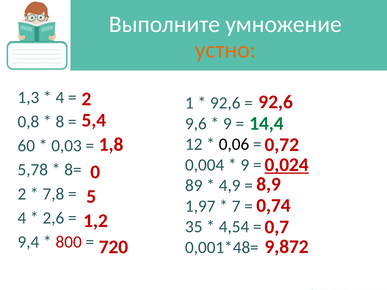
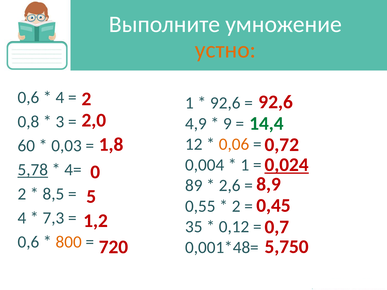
1,3: 1,3 -> 0,6 (28, 98)
5,4: 5,4 -> 2,0 (94, 120)
8: 8 -> 3 (60, 122)
9,6: 9,6 -> 4,9 (196, 124)
0,06 colour: black -> orange (234, 144)
9: 9 -> 1 (245, 165)
5,78 underline: none -> present (33, 170)
8=: 8= -> 4= (73, 170)
4,9: 4,9 -> 2,6 (230, 186)
7,8: 7,8 -> 8,5 (53, 194)
0,74: 0,74 -> 0,45 (273, 206)
1,97: 1,97 -> 0,55 (200, 206)
7: 7 -> 2 (236, 206)
2,6: 2,6 -> 7,3 (53, 218)
4,54: 4,54 -> 0,12 (234, 227)
9,4: 9,4 -> 0,6 (28, 242)
800 colour: red -> orange (69, 242)
9,872: 9,872 -> 5,750 (287, 247)
